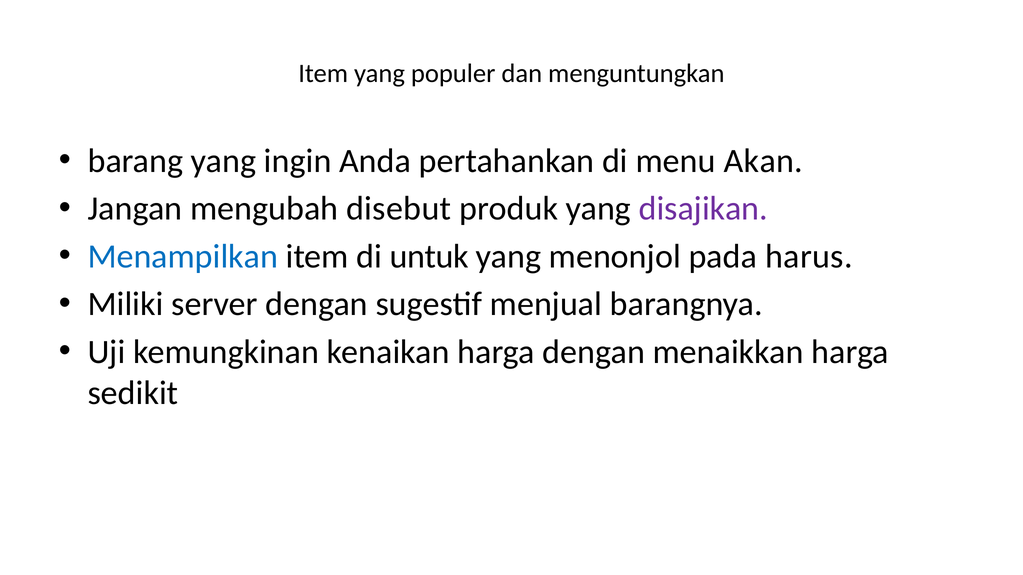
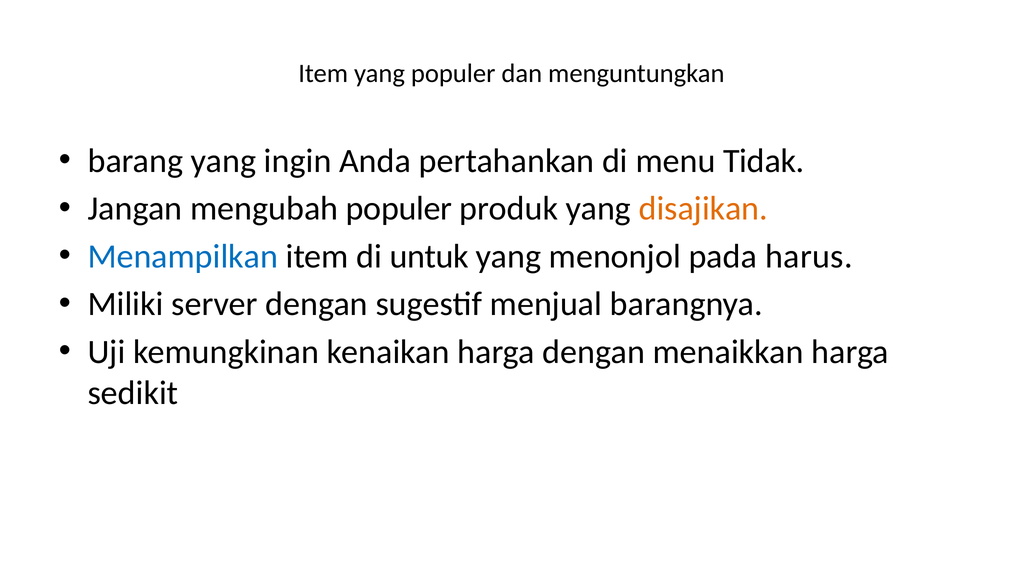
Akan: Akan -> Tidak (764, 161)
mengubah disebut: disebut -> populer (399, 209)
disajikan colour: purple -> orange (703, 209)
